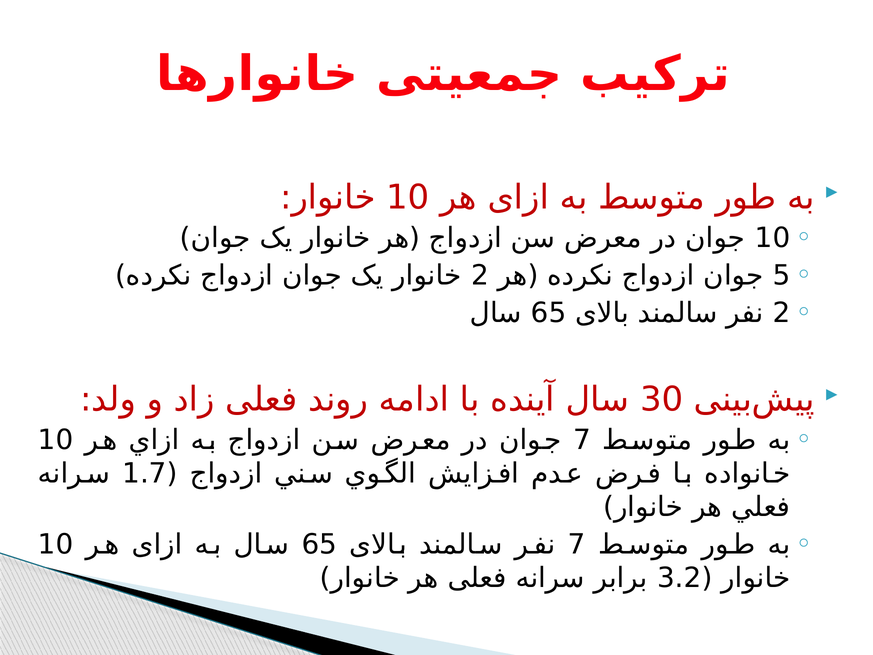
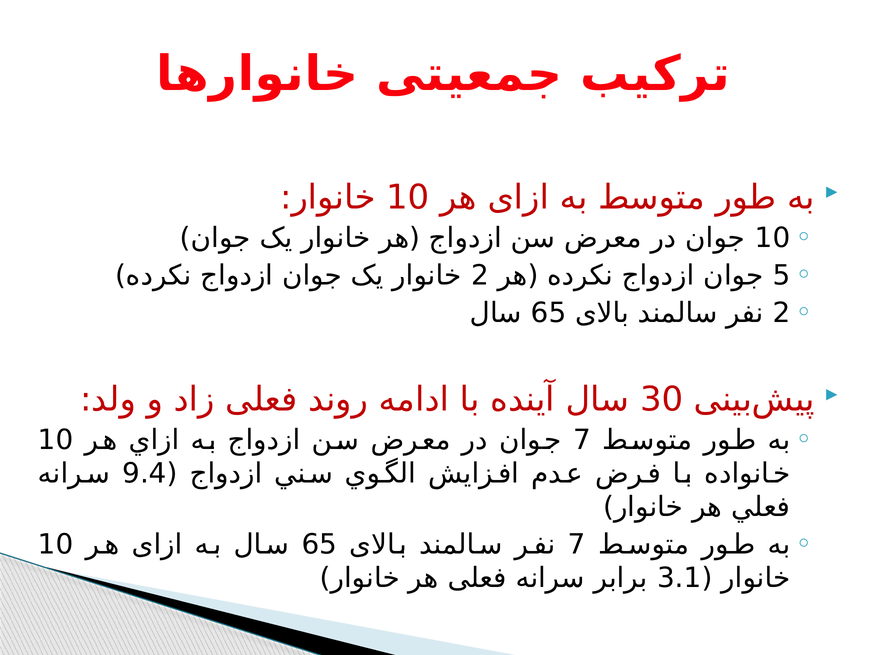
1.7: 1.7 -> 9.4 (144, 473)
3.2: 3.2 -> 3.1 (679, 578)
